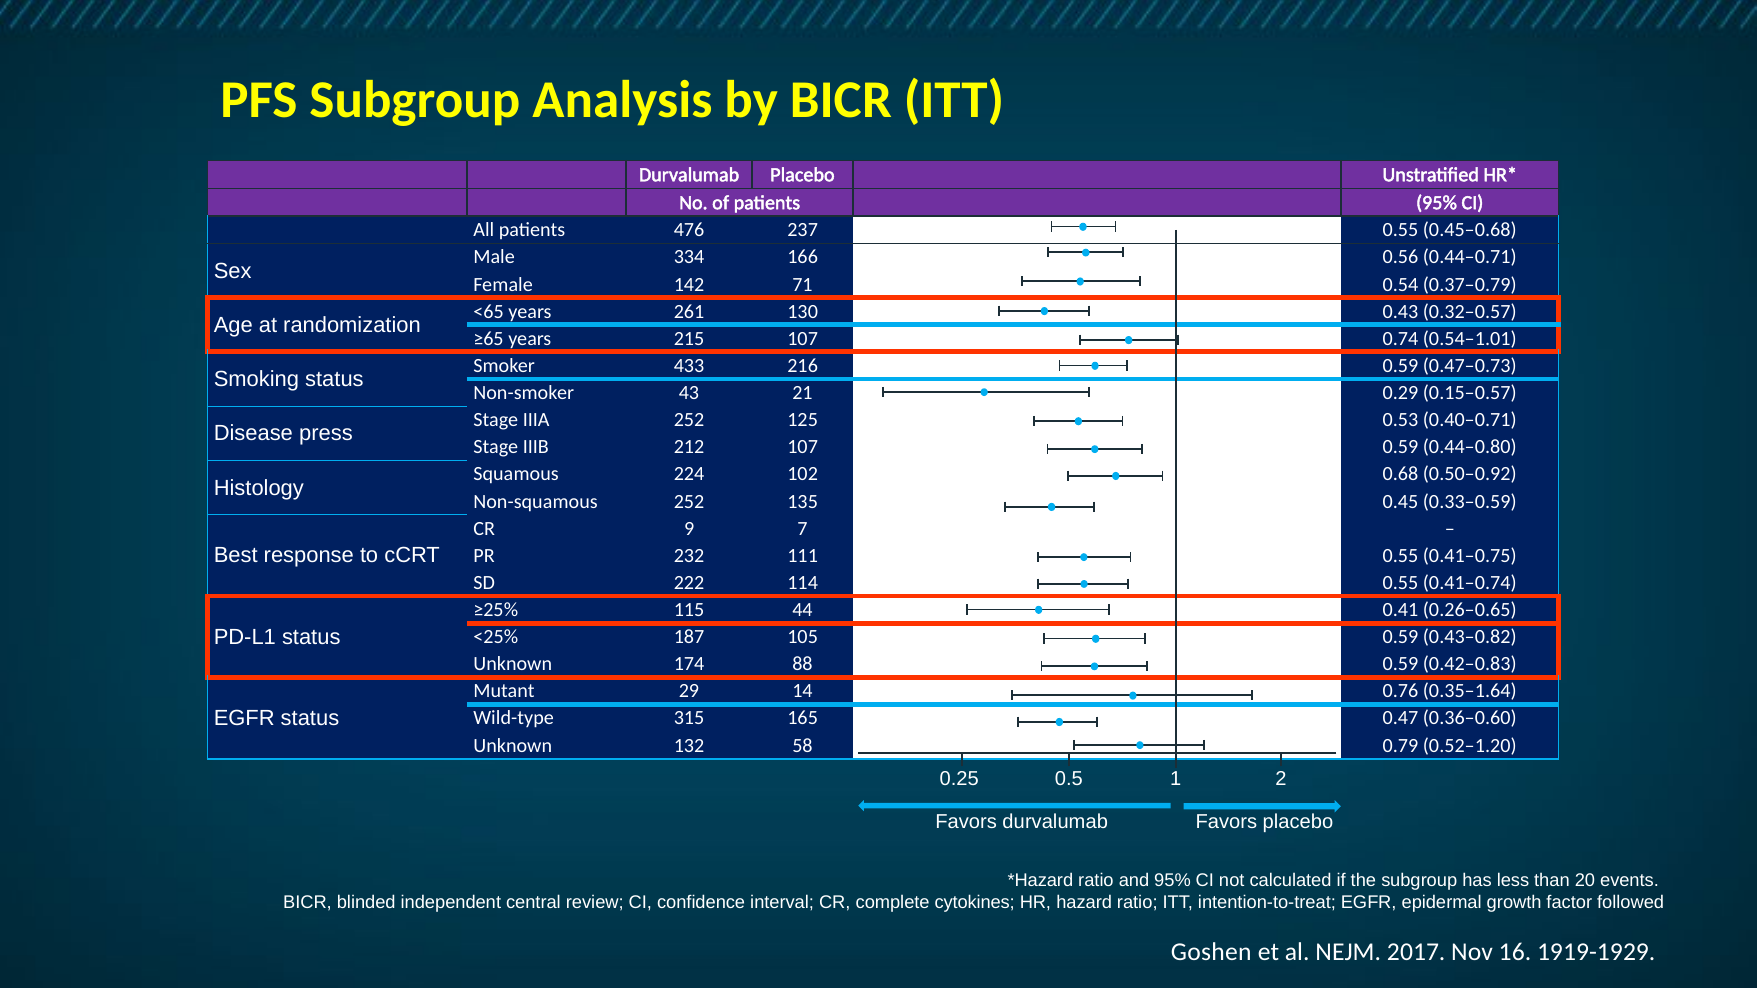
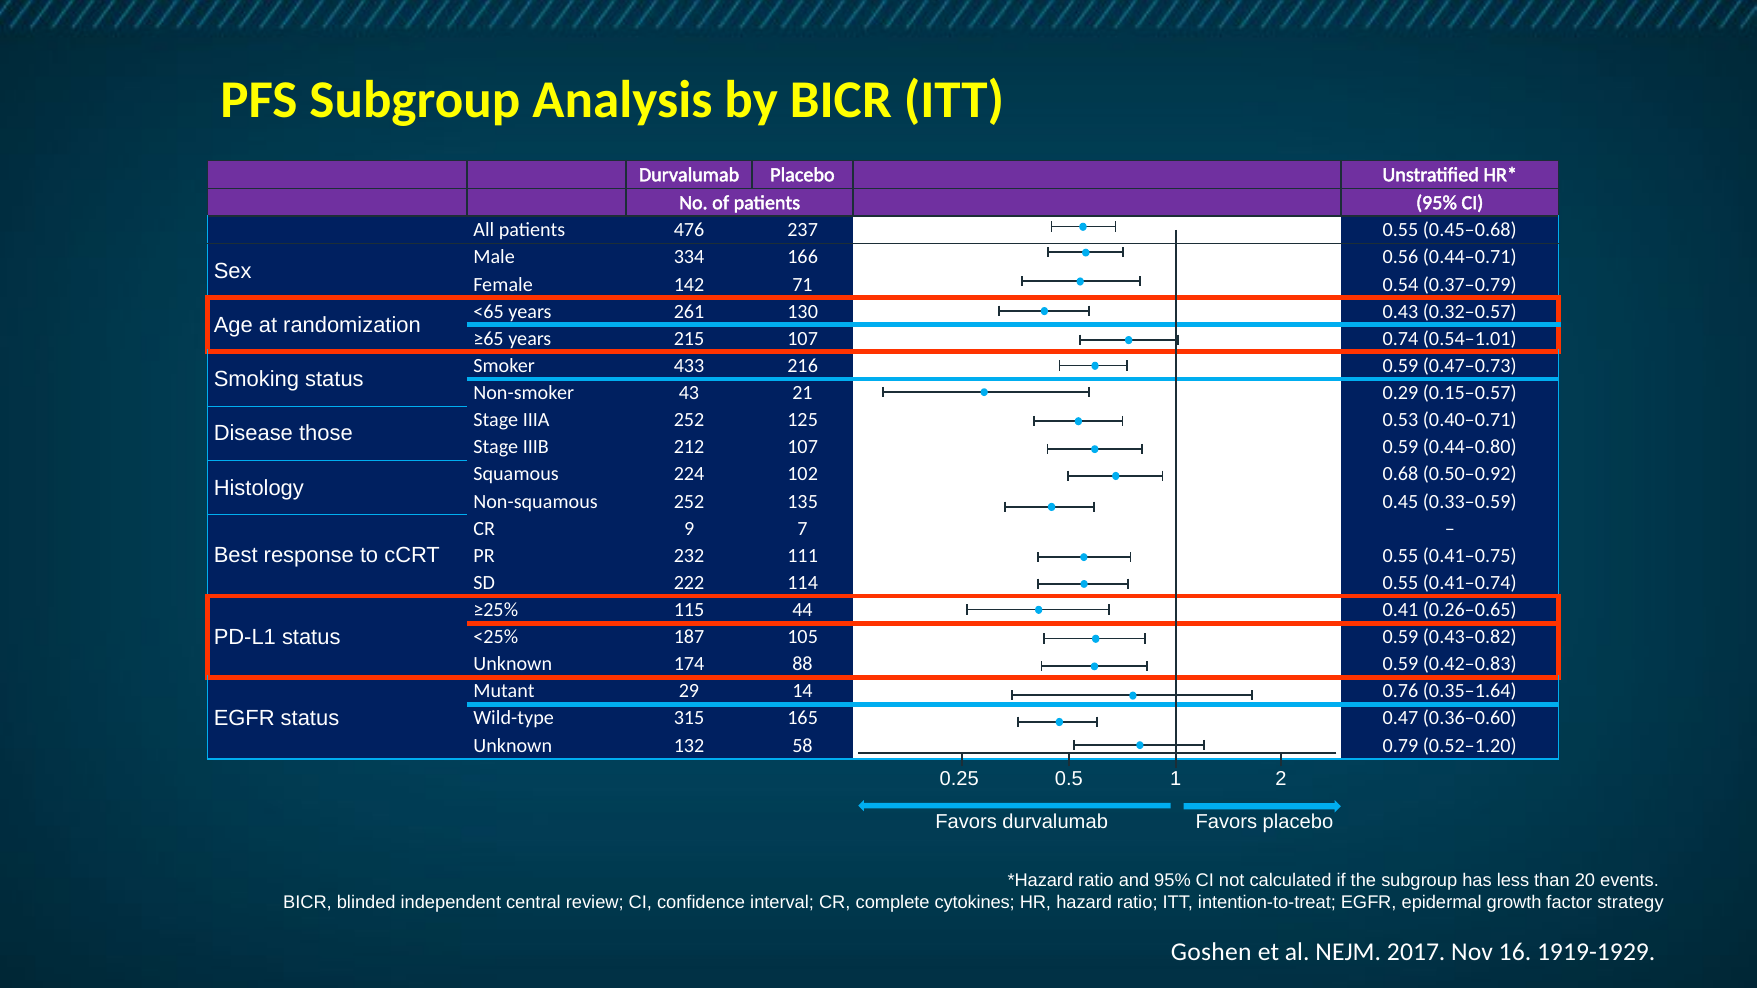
press: press -> those (326, 434)
followed: followed -> strategy (1631, 903)
